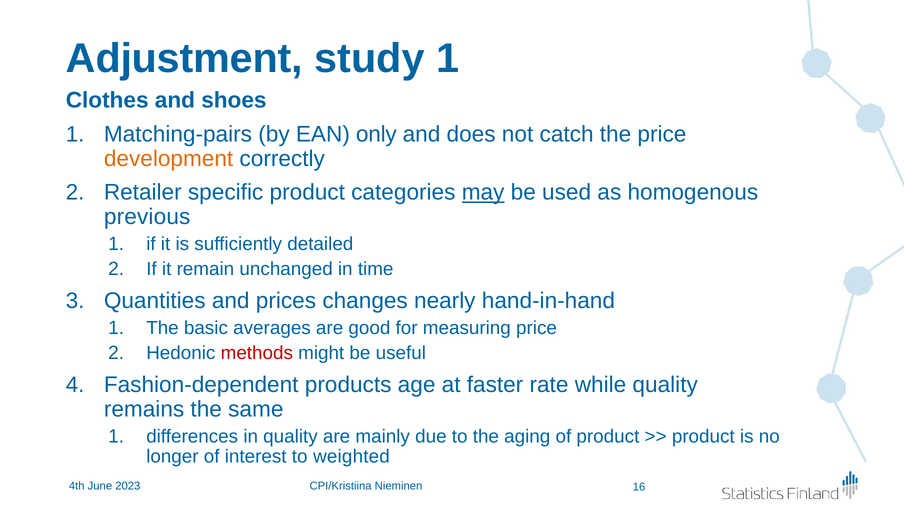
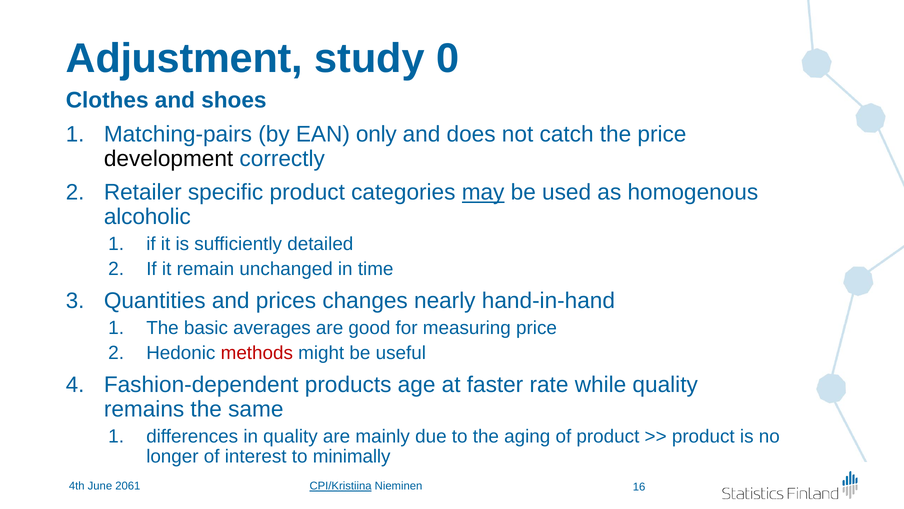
study 1: 1 -> 0 (448, 59)
development colour: orange -> black (169, 158)
previous: previous -> alcoholic (147, 217)
weighted: weighted -> minimally (352, 456)
2023: 2023 -> 2061 (128, 486)
CPI/Kristiina underline: none -> present (341, 486)
